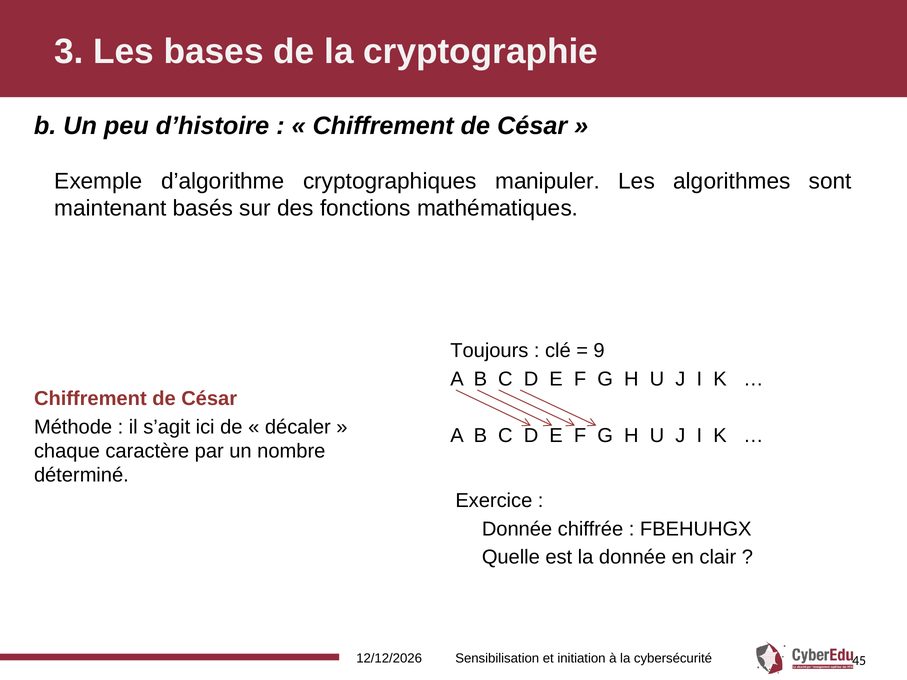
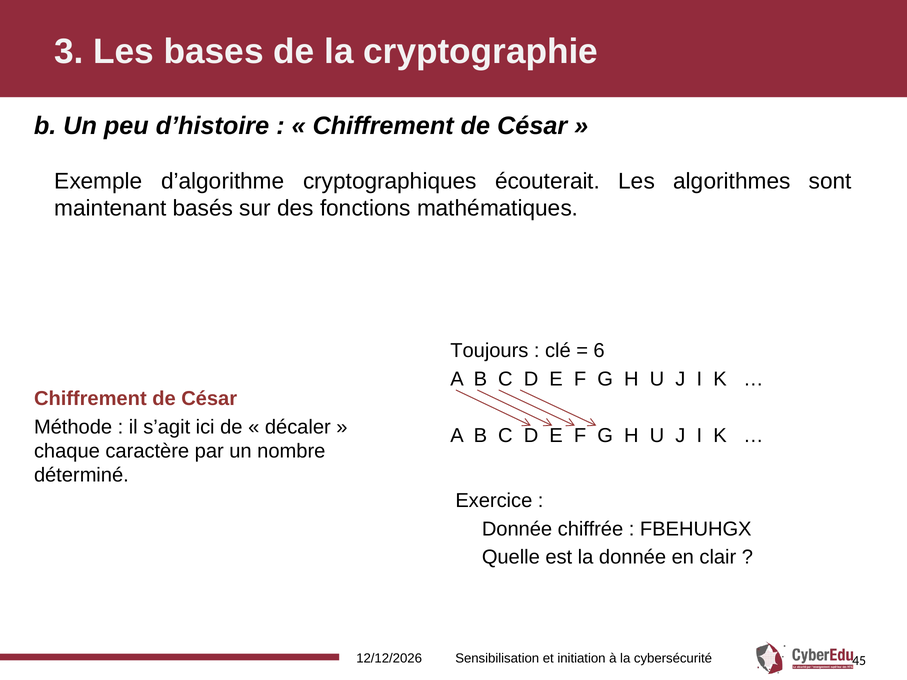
manipuler: manipuler -> écouterait (548, 181)
9: 9 -> 6 (599, 351)
